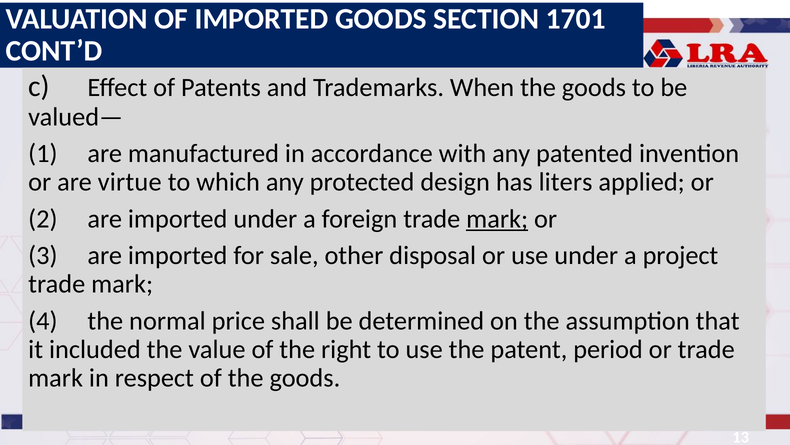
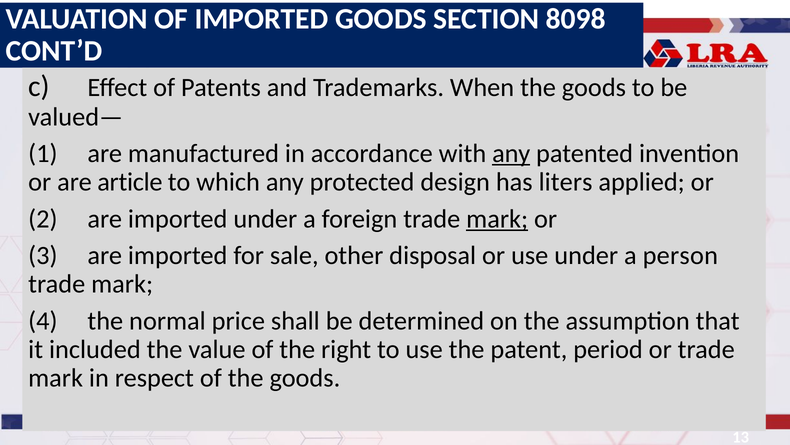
1701: 1701 -> 8098 (576, 19)
any underline: none -> present (511, 153)
virtue: virtue -> article (130, 182)
project: project -> person (680, 255)
